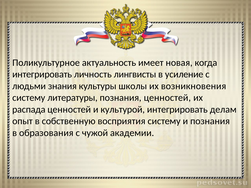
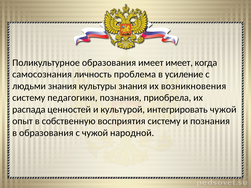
Поликультурное актуальность: актуальность -> образования (109, 63)
имеет новая: новая -> имеет (179, 63)
интегрировать: интегрировать -> самосознания (42, 74)
лингвисты: лингвисты -> проблема (135, 74)
культуры школы: школы -> знания (133, 86)
литературы: литературы -> педагогики (72, 98)
познания ценностей: ценностей -> приобрела (167, 98)
интегрировать делам: делам -> чужой (223, 110)
академии: академии -> народной (132, 133)
